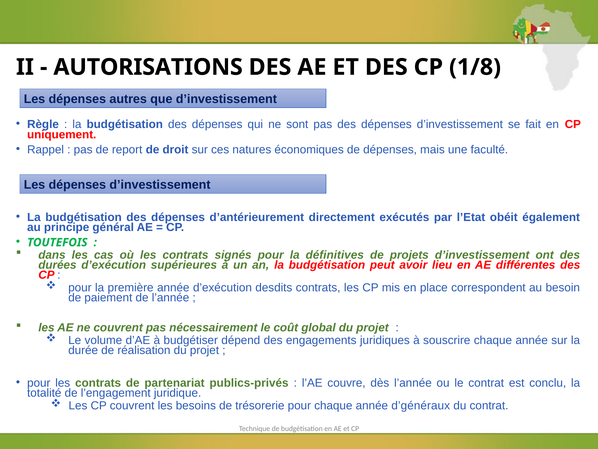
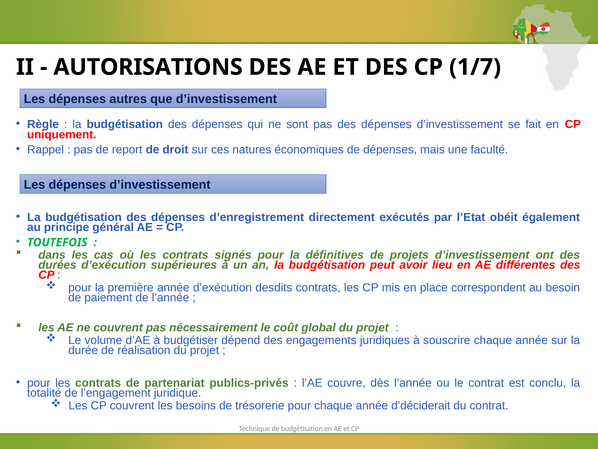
1/8: 1/8 -> 1/7 (475, 67)
d’antérieurement: d’antérieurement -> d’enregistrement (257, 217)
d’généraux: d’généraux -> d’déciderait (421, 405)
